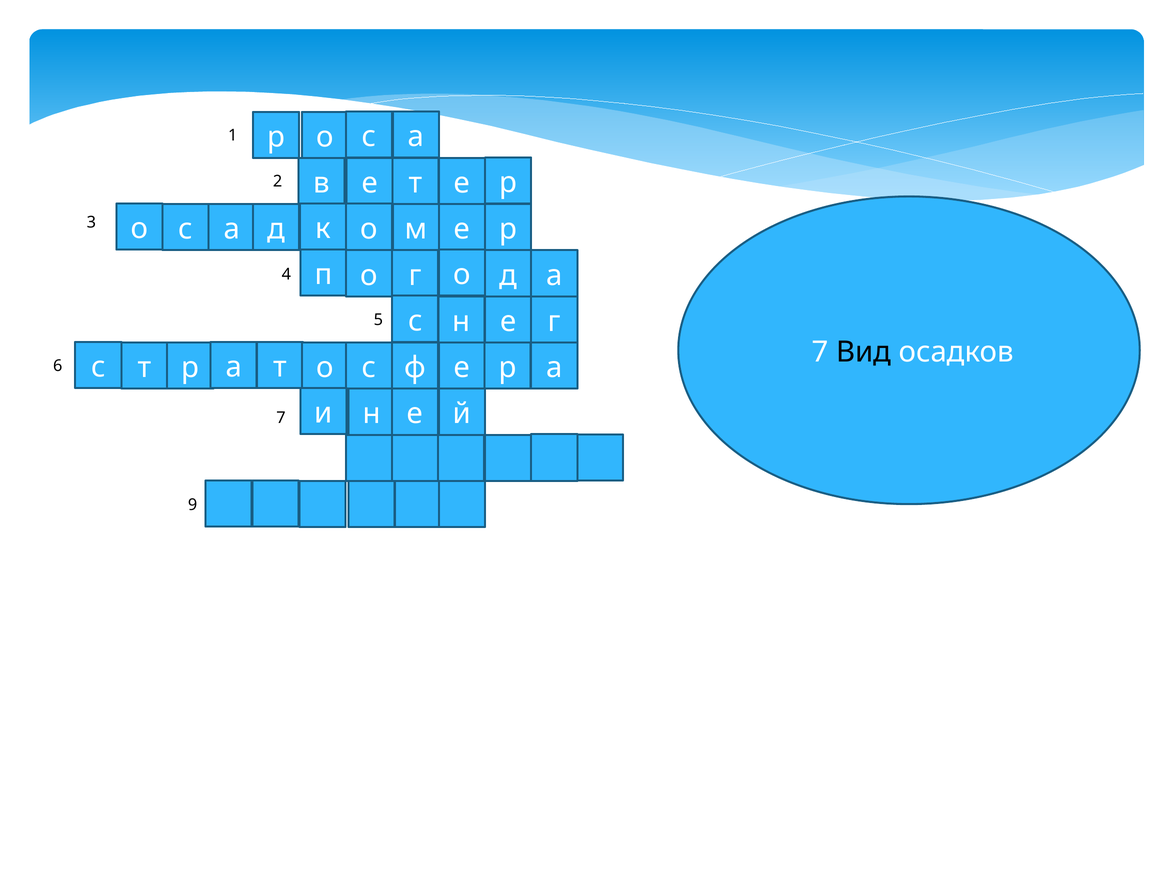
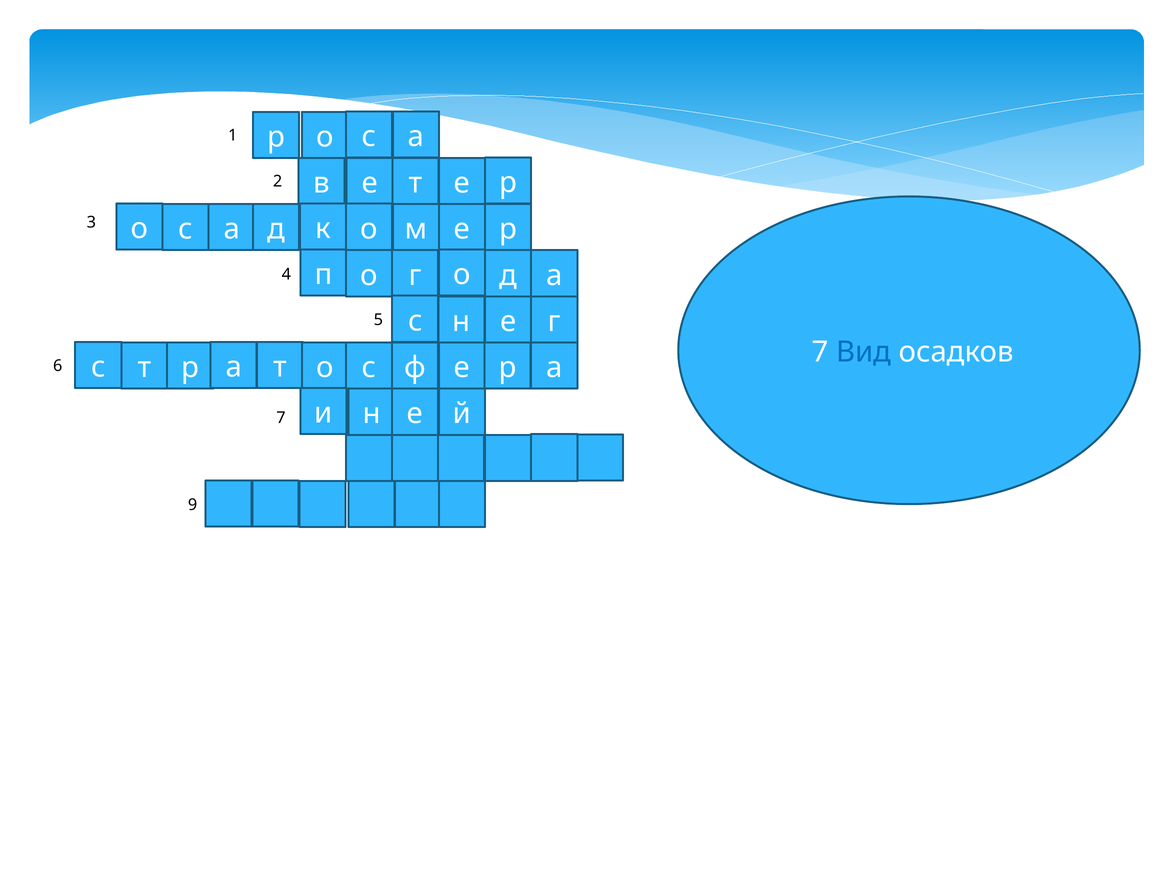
Вид colour: black -> blue (864, 352)
